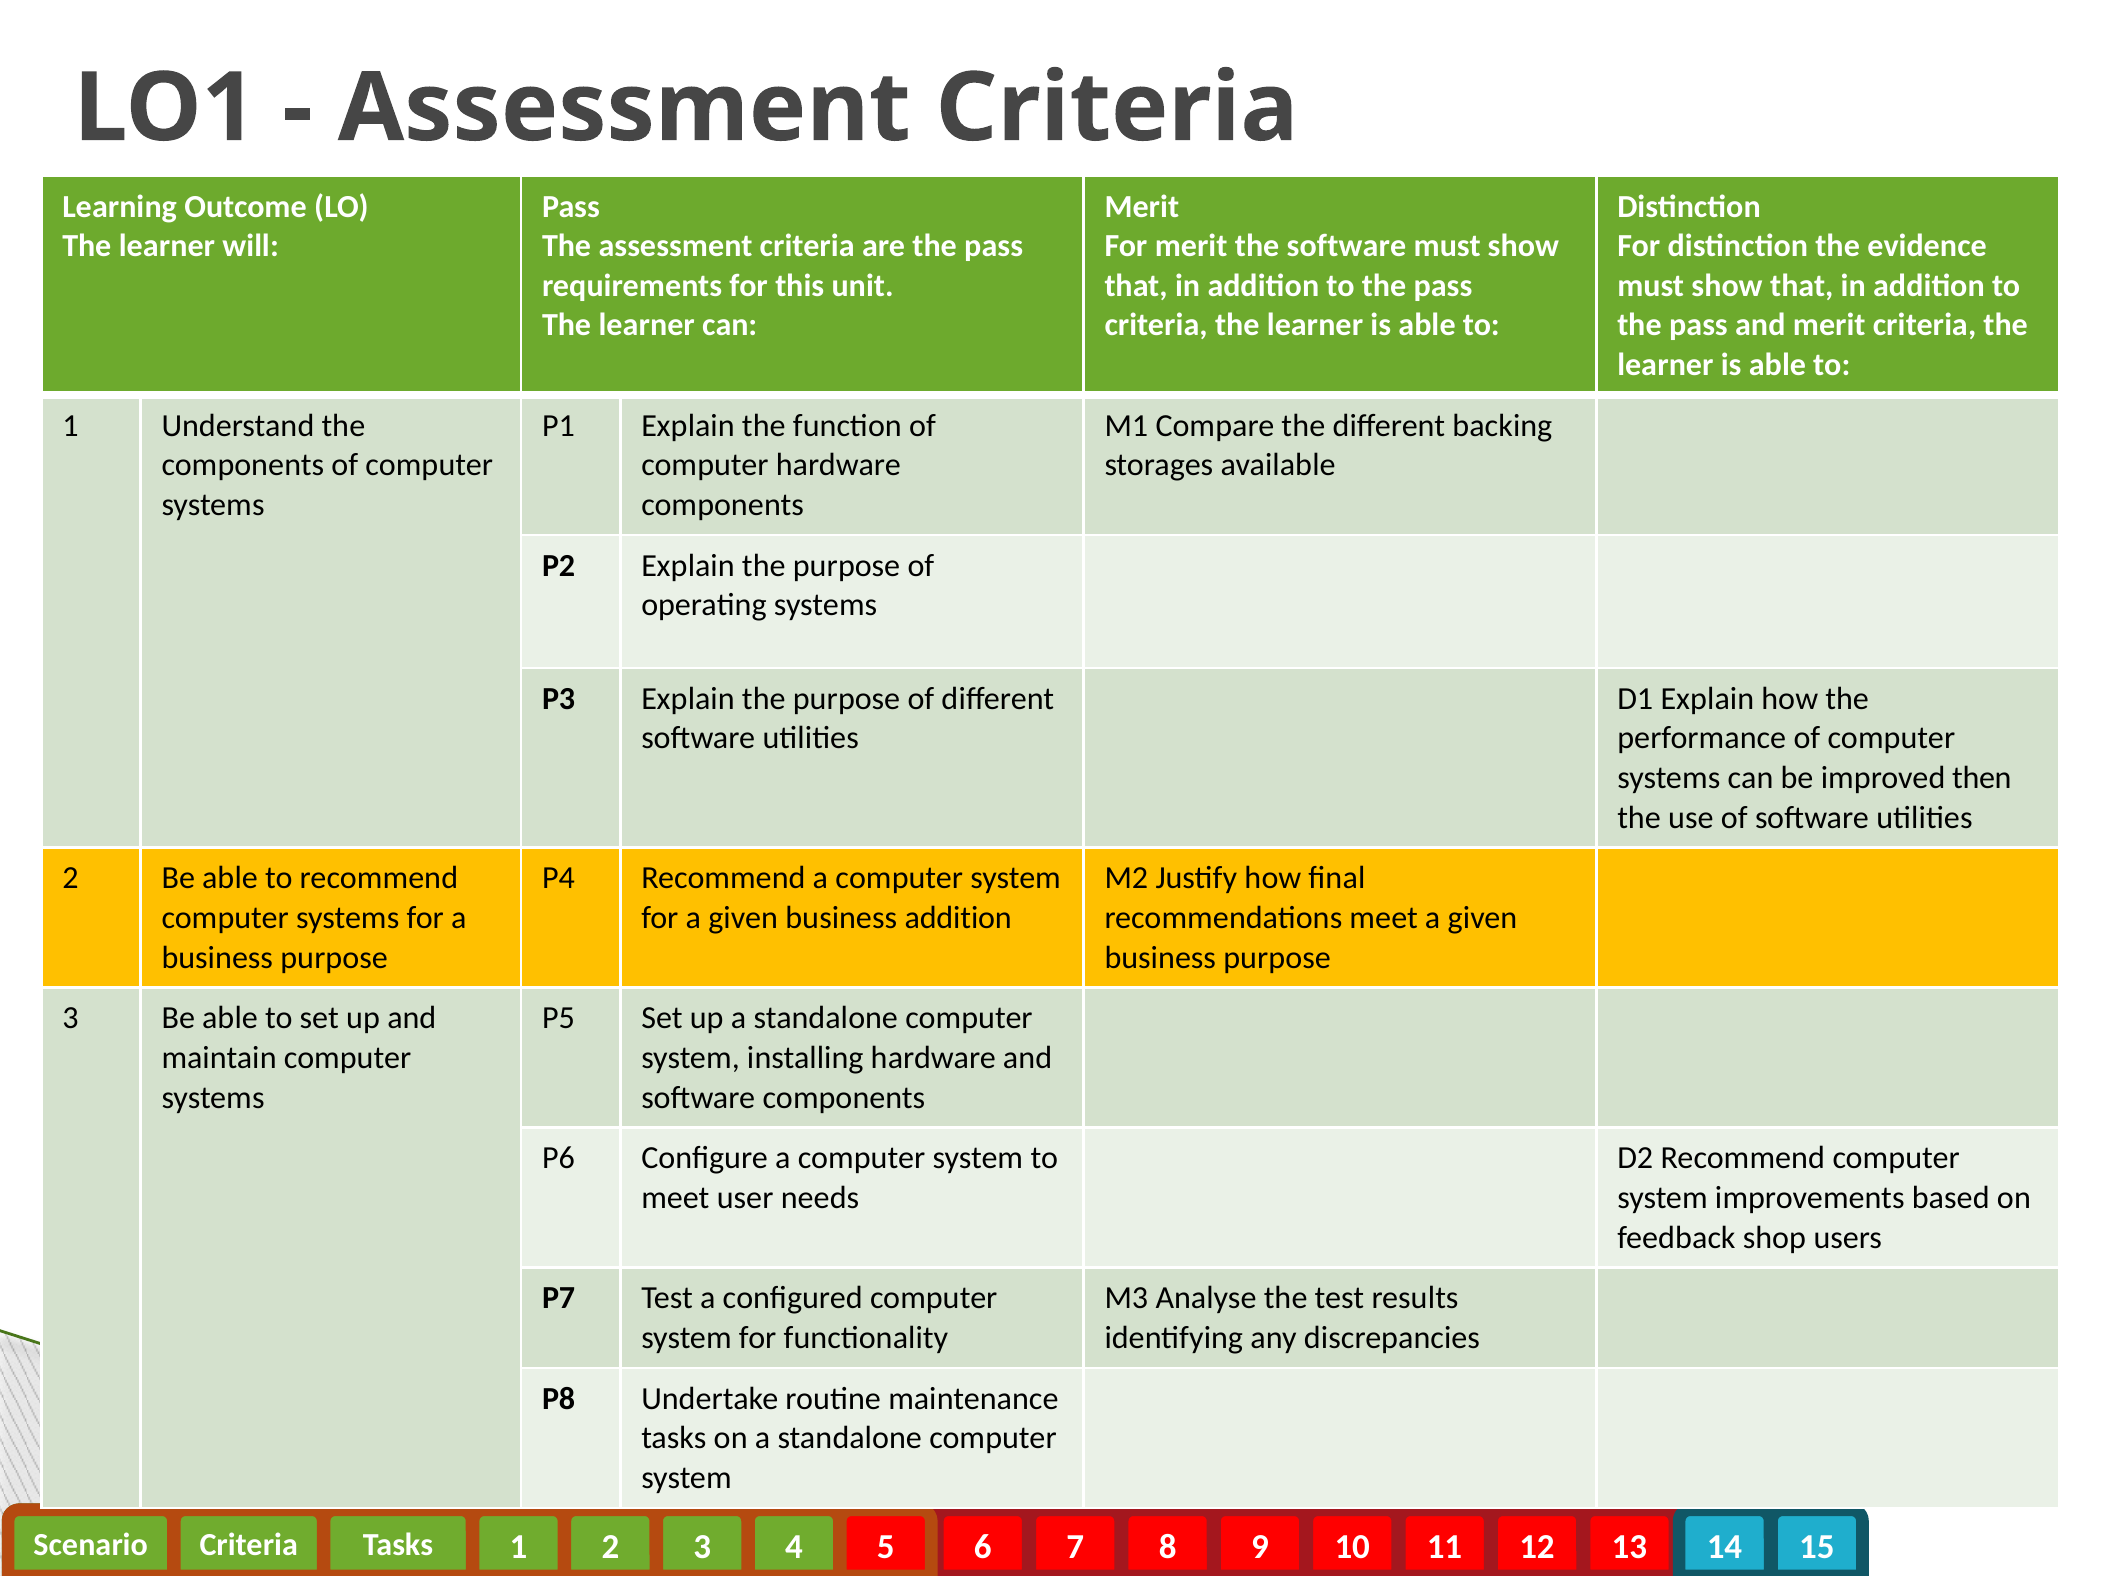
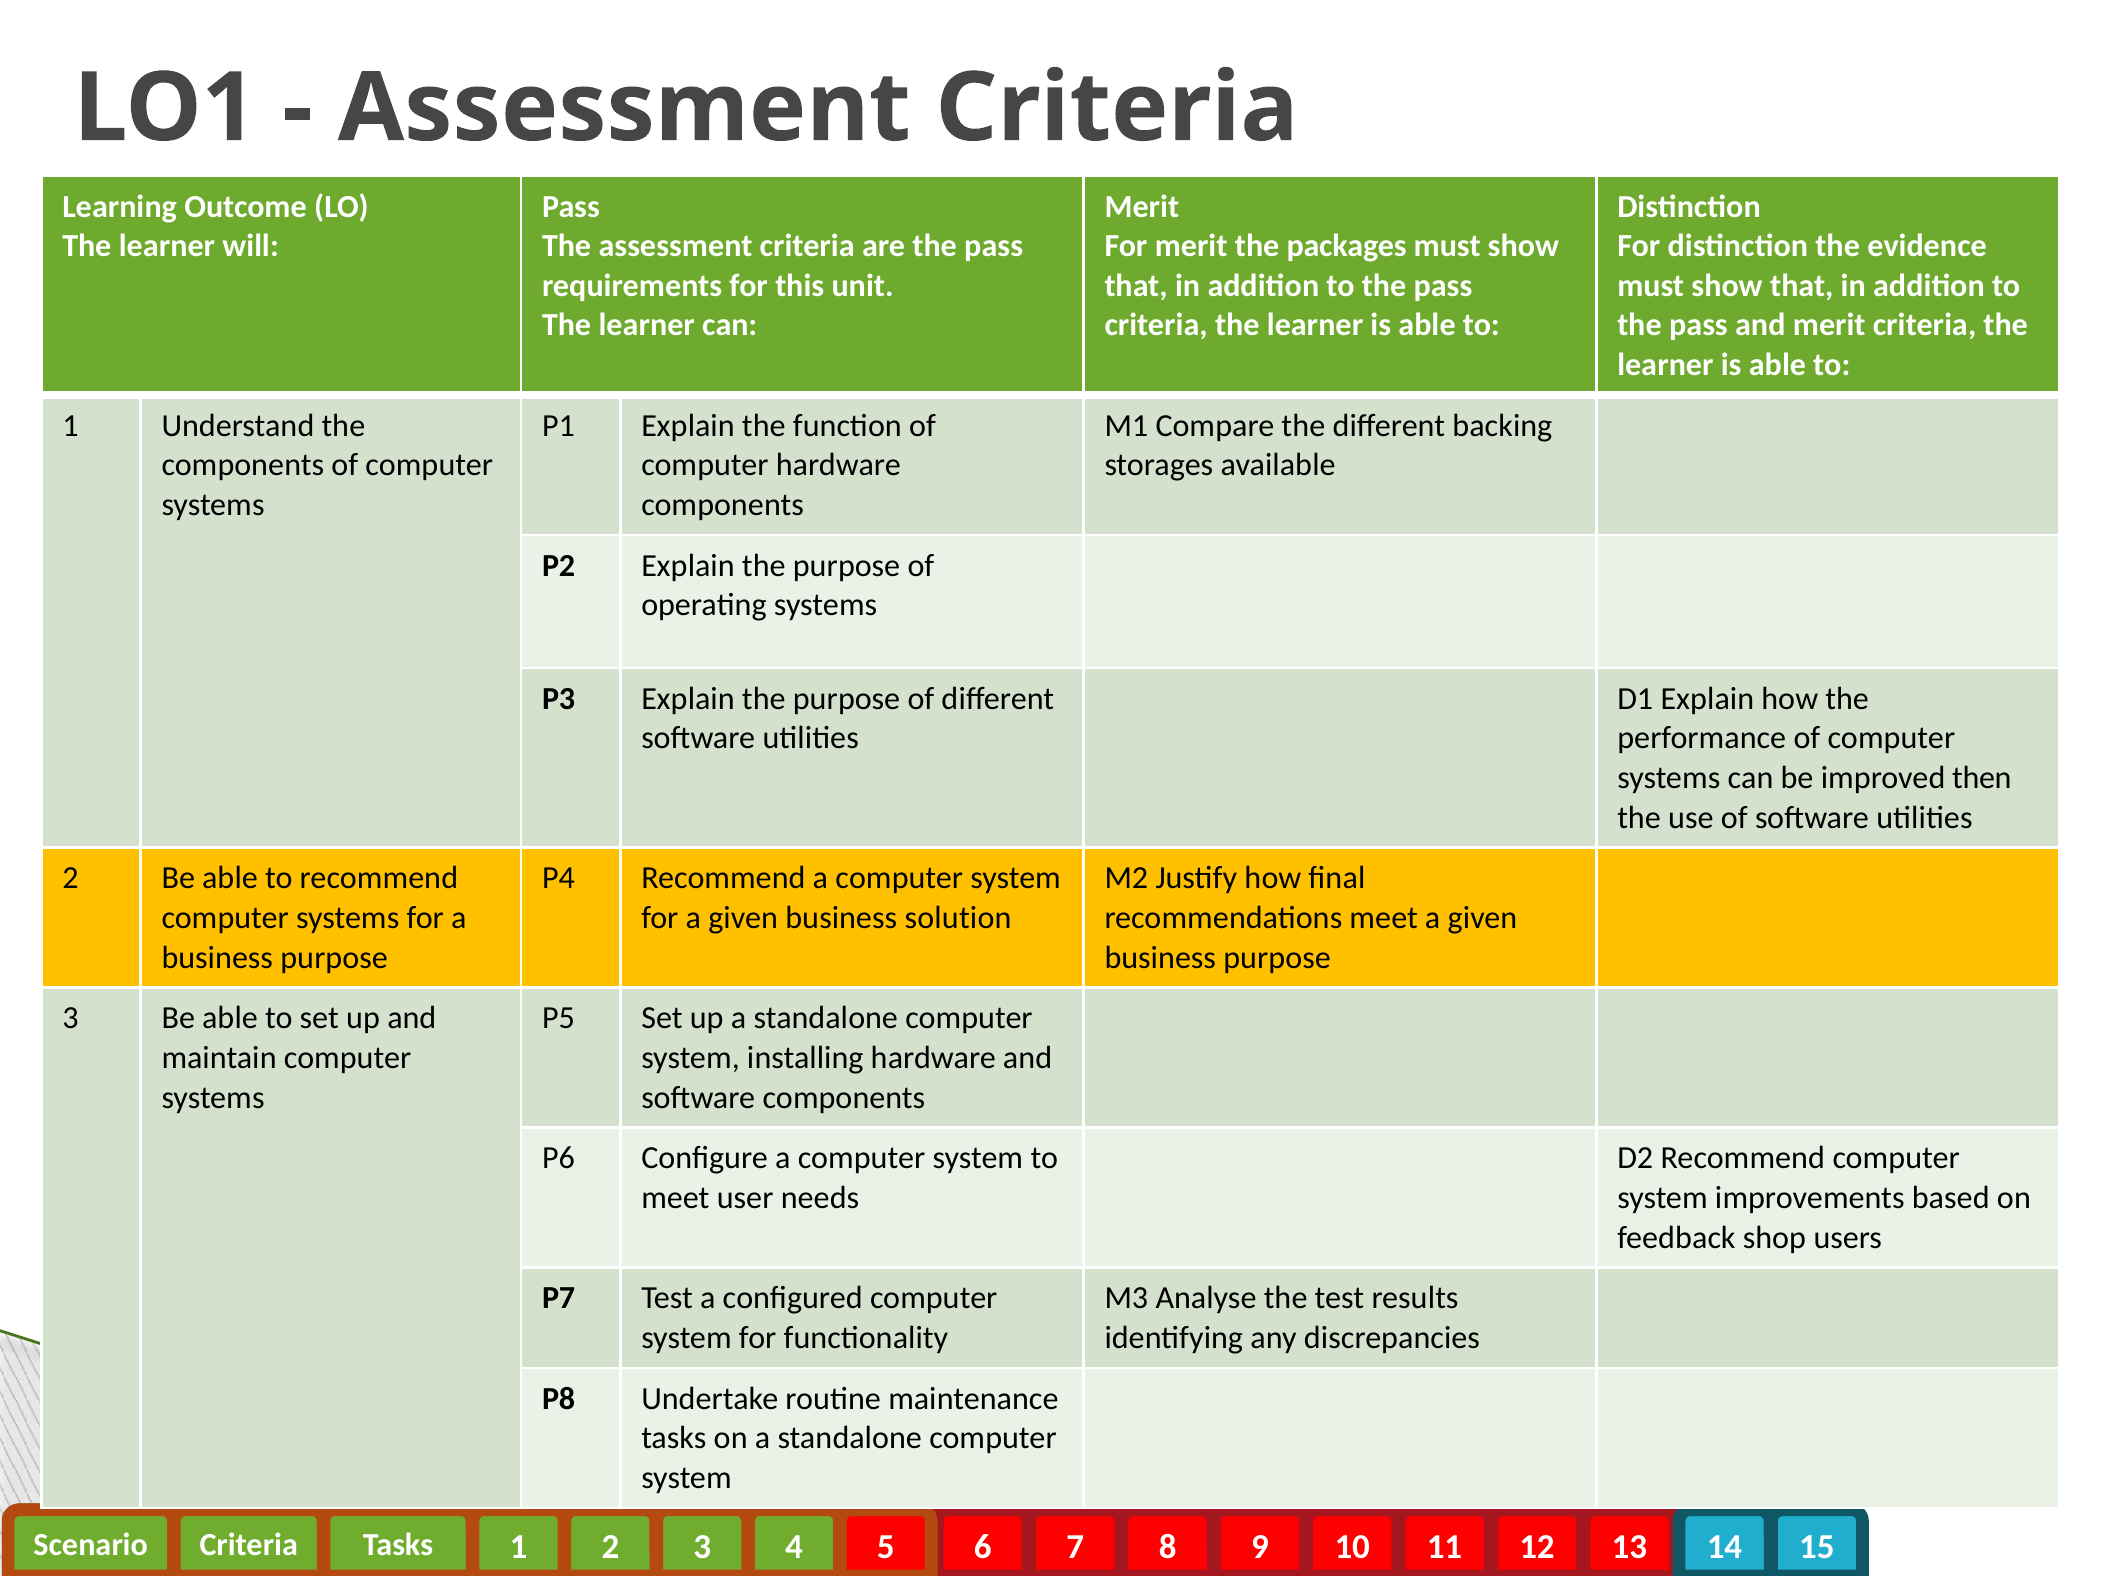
the software: software -> packages (1347, 246)
business addition: addition -> solution (958, 918)
